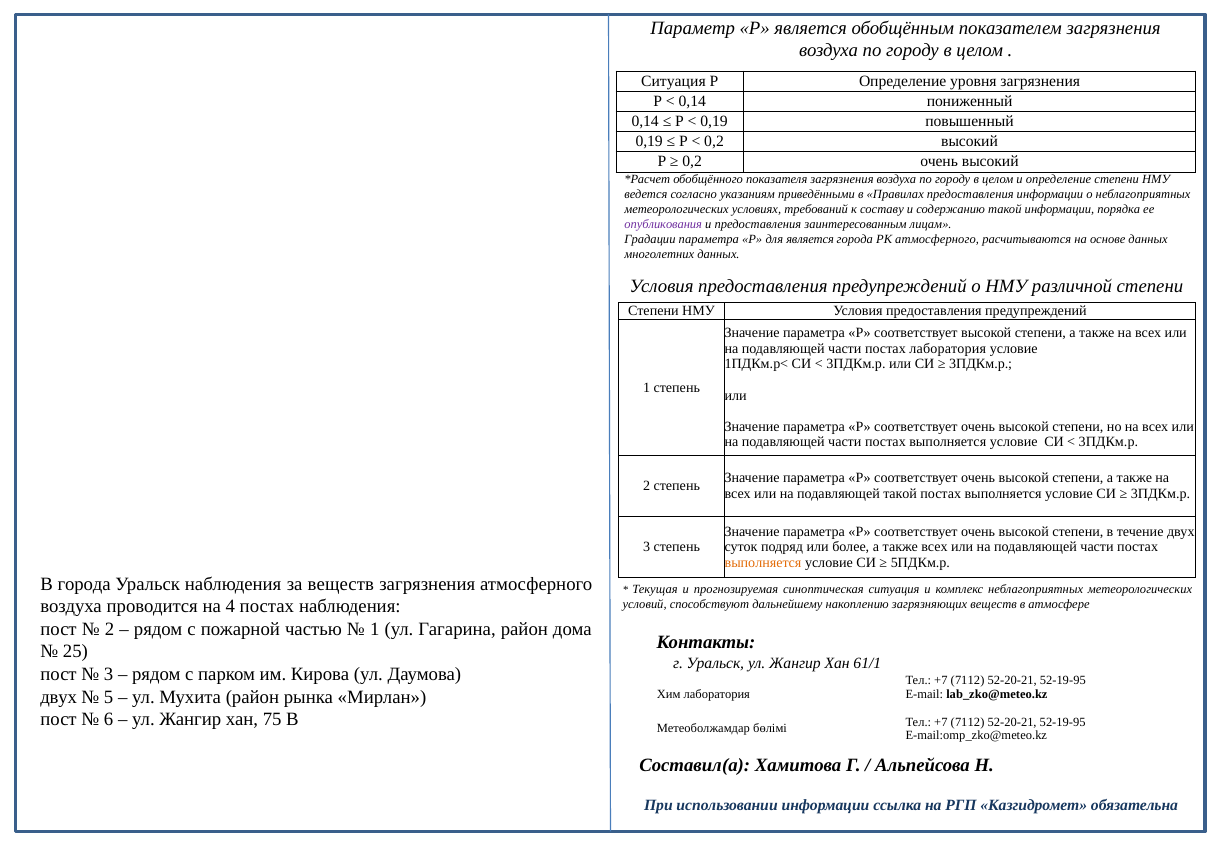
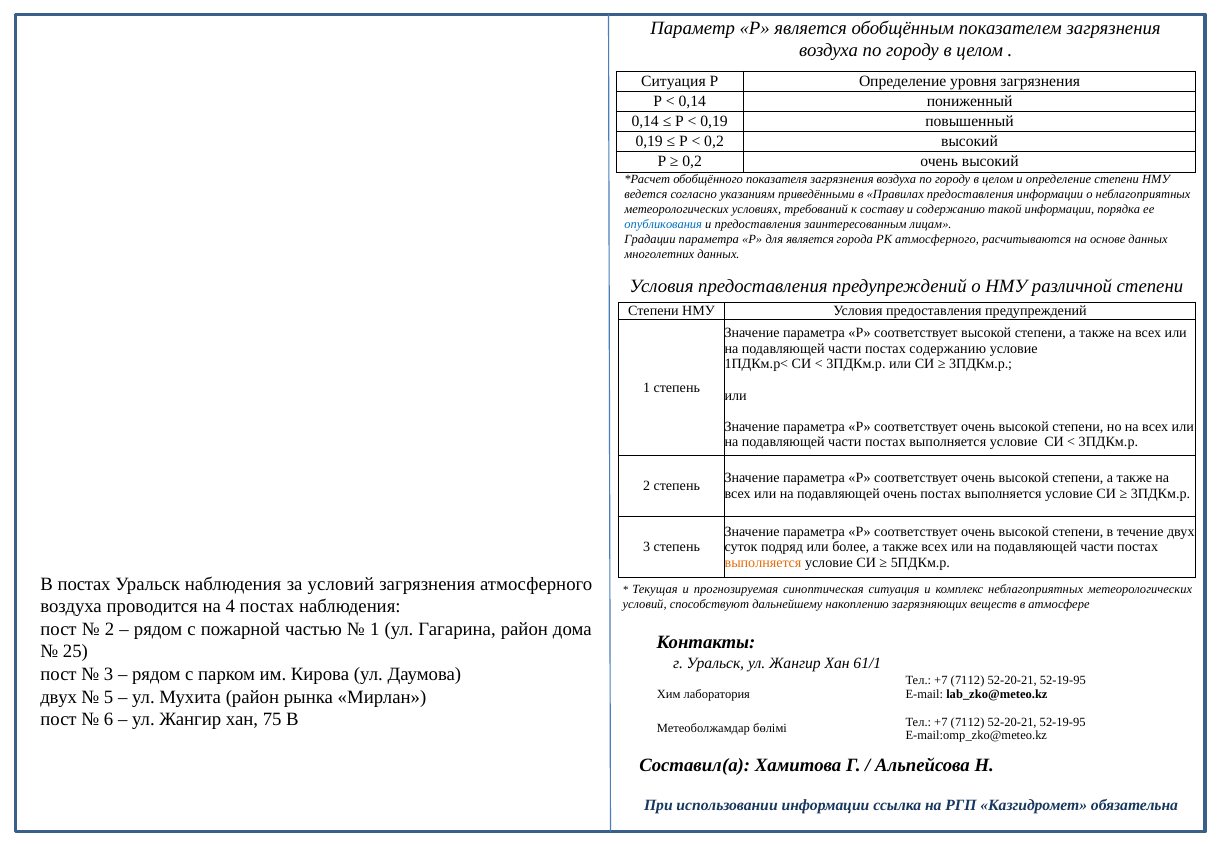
опубликования colour: purple -> blue (663, 224)
постах лаборатория: лаборатория -> содержанию (948, 348)
подавляющей такой: такой -> очень (900, 493)
В города: города -> постах (84, 584)
за веществ: веществ -> условий (341, 584)
